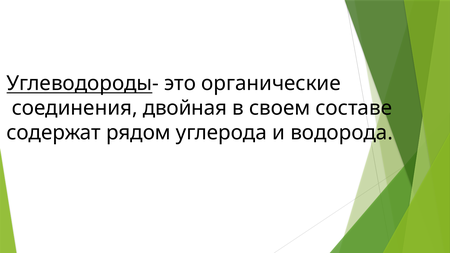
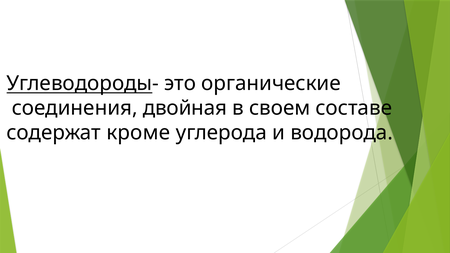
рядом: рядом -> кроме (138, 133)
